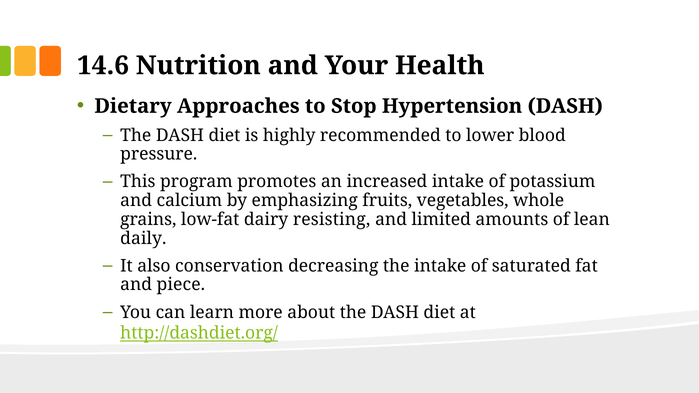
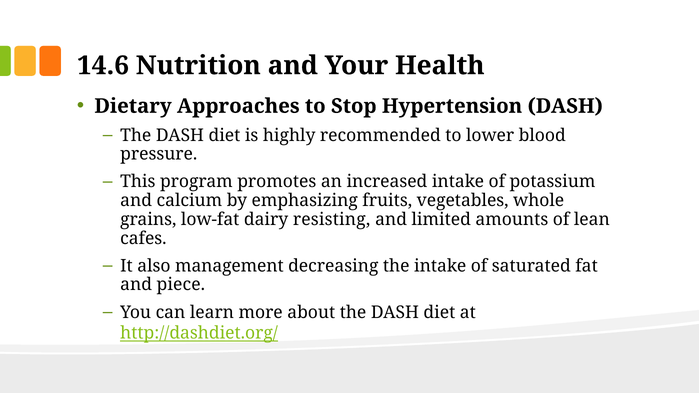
daily: daily -> cafes (143, 238)
conservation: conservation -> management (229, 266)
